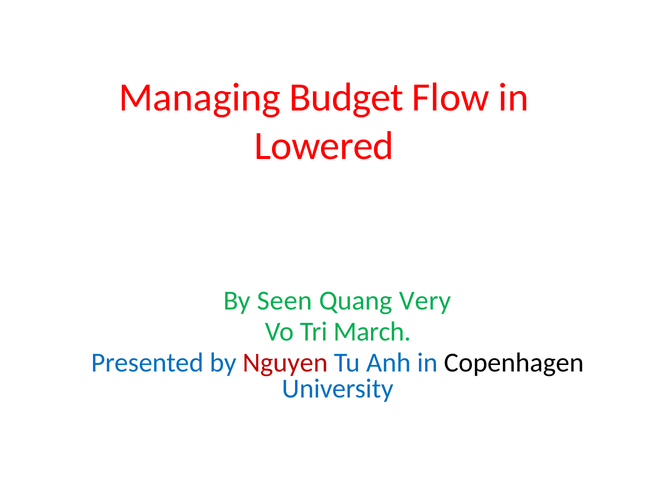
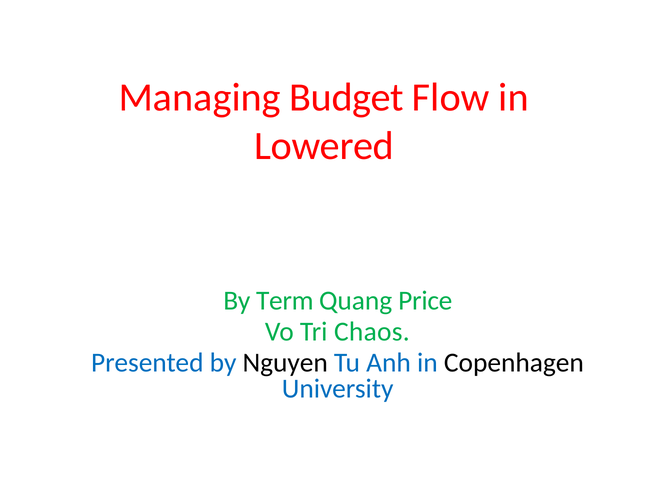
Seen: Seen -> Term (285, 301)
Very: Very -> Price (425, 301)
March: March -> Chaos (372, 332)
Nguyen colour: red -> black (285, 363)
